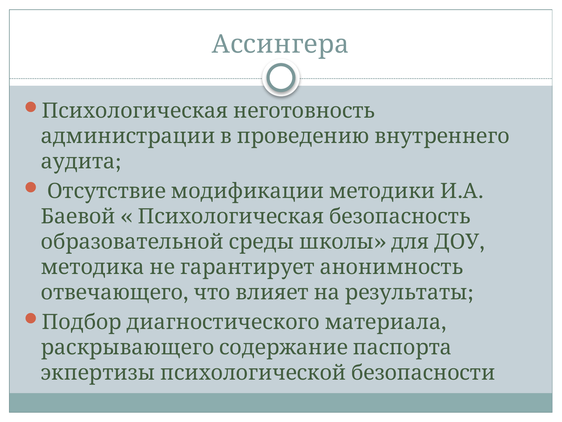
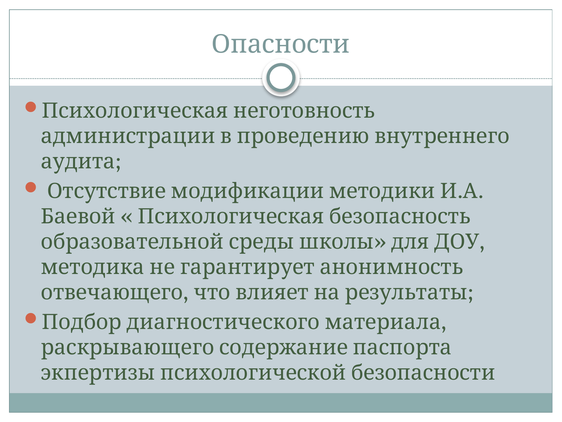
Ассингера: Ассингера -> Опасности (281, 44)
